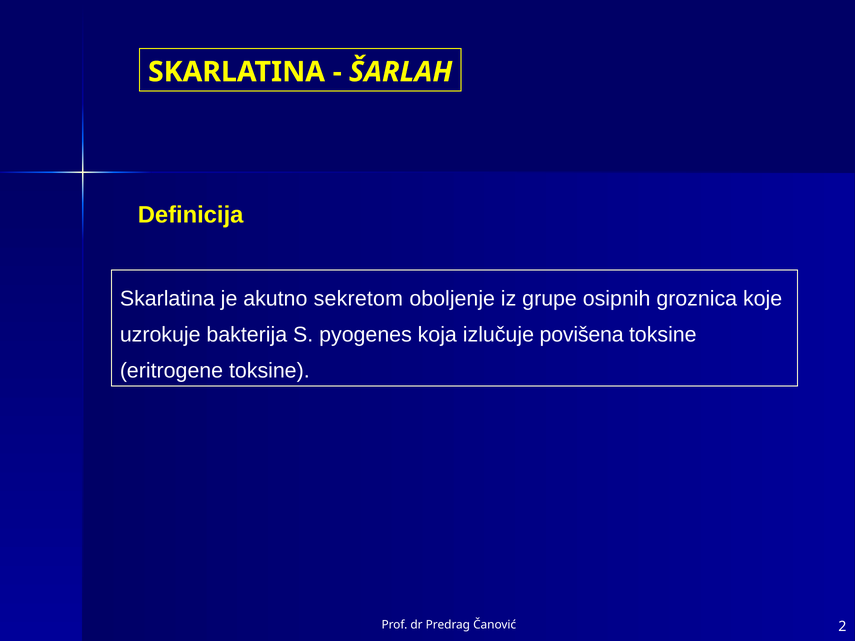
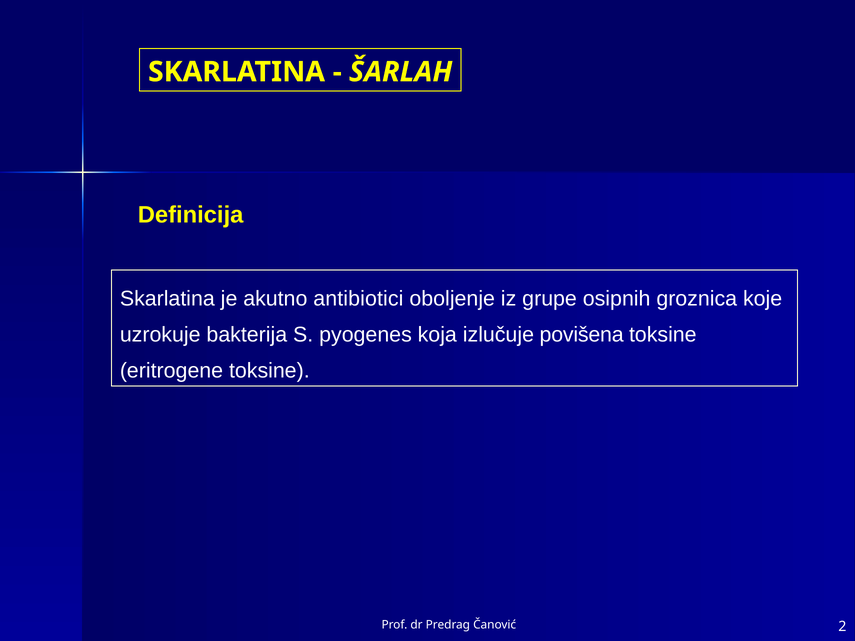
sekretom: sekretom -> antibiotici (358, 299)
